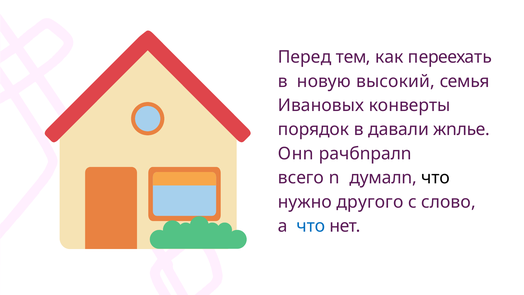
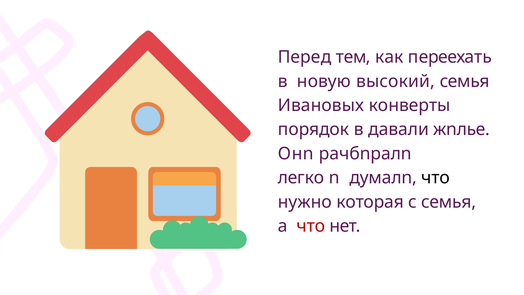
всего: всего -> легко (301, 178)
другого: другого -> которая (370, 202)
с слово: слово -> семья (449, 202)
что colour: blue -> red (311, 226)
